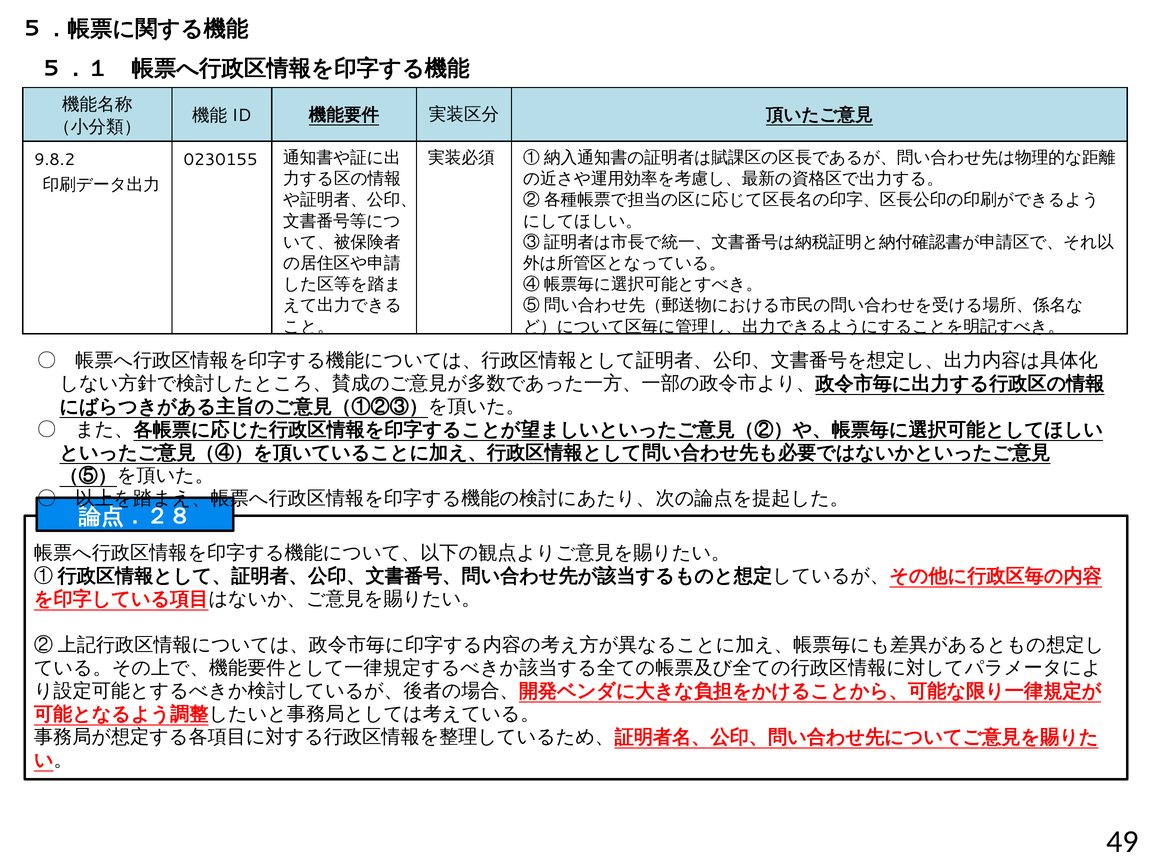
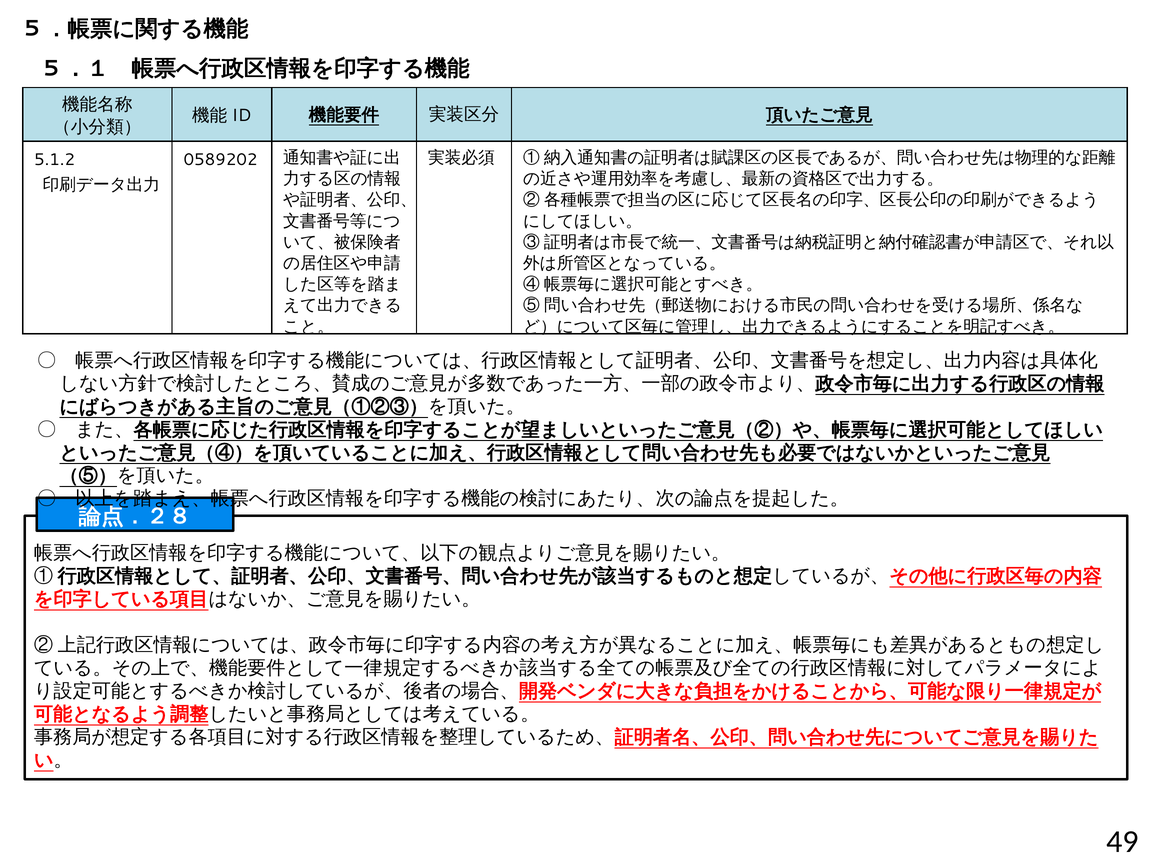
9.8.2: 9.8.2 -> 5.1.2 (55, 160)
0230155: 0230155 -> 0589202 (221, 160)
